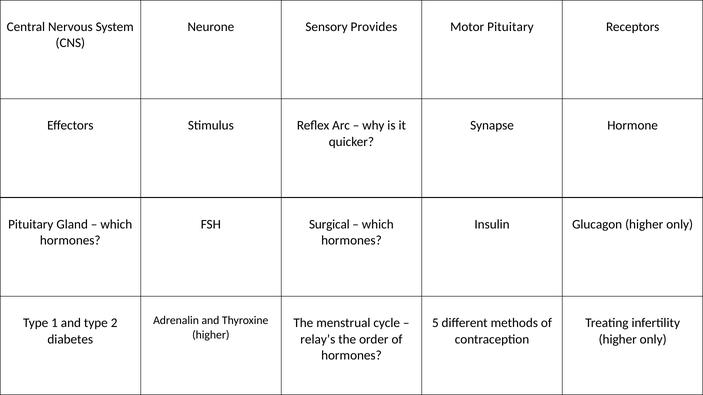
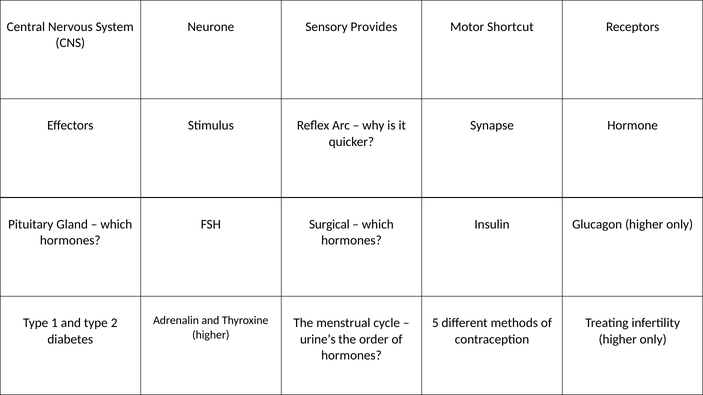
Motor Pituitary: Pituitary -> Shortcut (510, 27)
relay’s: relay’s -> urine’s (318, 340)
